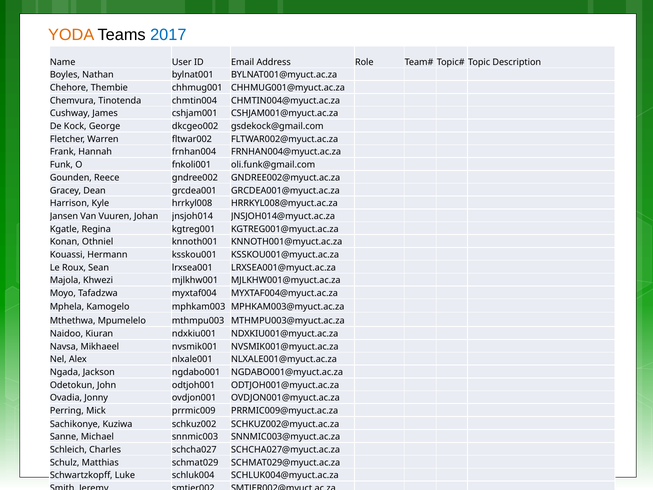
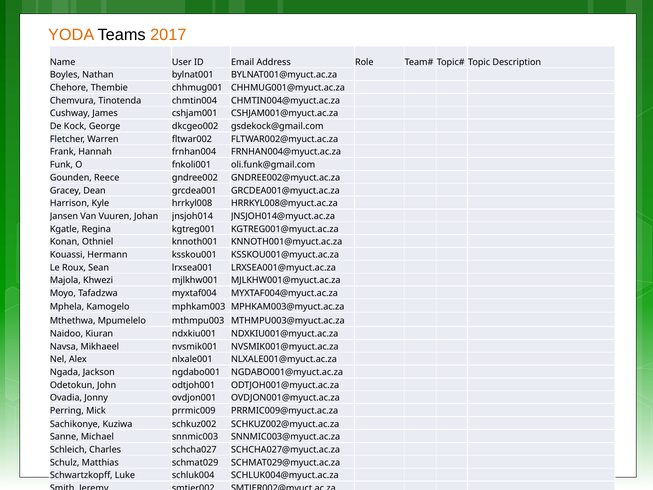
2017 colour: blue -> orange (168, 35)
